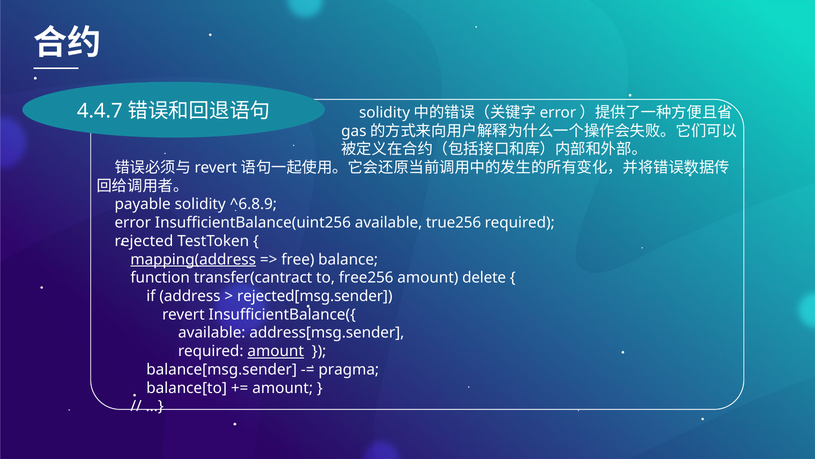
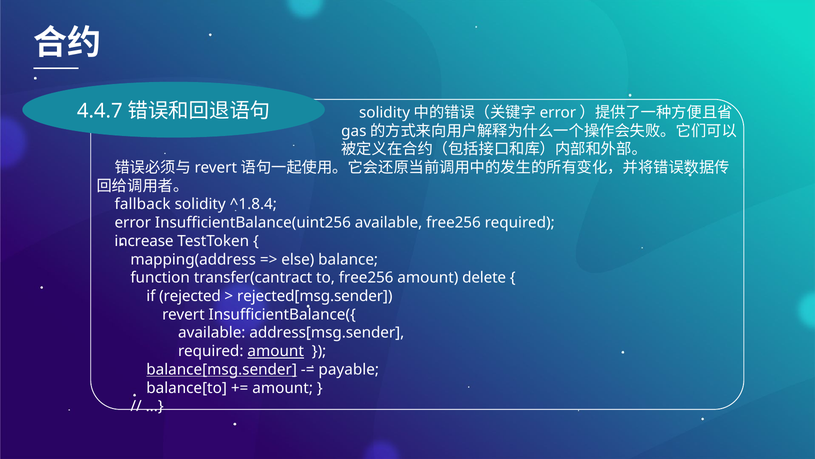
payable: payable -> fallback (143, 204)
^6.8.9: ^6.8.9 -> ^1.8.4 (253, 204)
available true256: true256 -> free256 (453, 223)
rejected: rejected -> increase (144, 241)
mapping(address underline: present -> none (193, 259)
free: free -> else (298, 259)
address: address -> rejected (190, 296)
balance[msg.sender underline: none -> present (222, 369)
pragma: pragma -> payable (349, 369)
